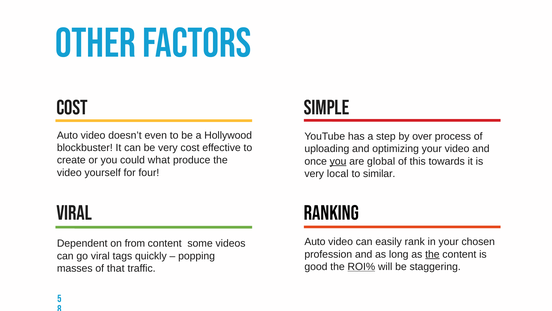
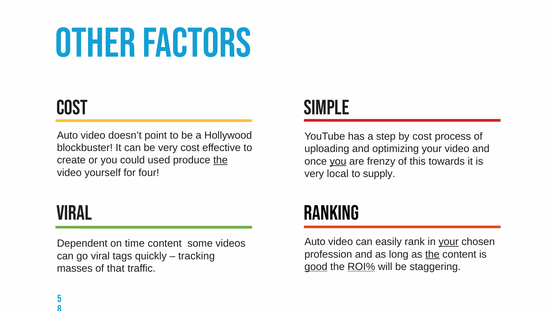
even: even -> point (156, 135)
by over: over -> cost (422, 136)
what: what -> used (159, 160)
the underline: none -> present (220, 160)
global: global -> frenzy (381, 161)
similar: similar -> supply (379, 173)
your underline: none -> present (449, 241)
from: from -> time (135, 243)
popping: popping -> tracking (197, 256)
good underline: none -> present (316, 266)
